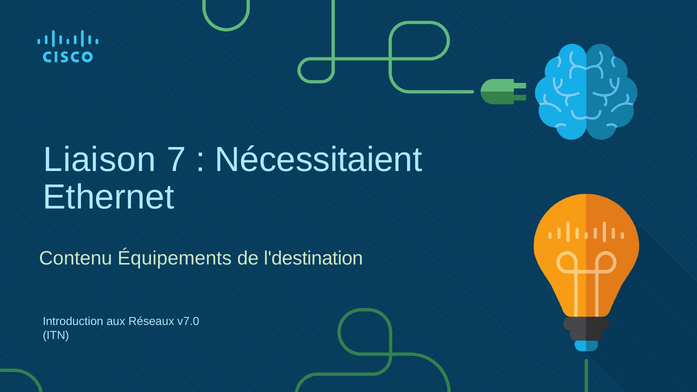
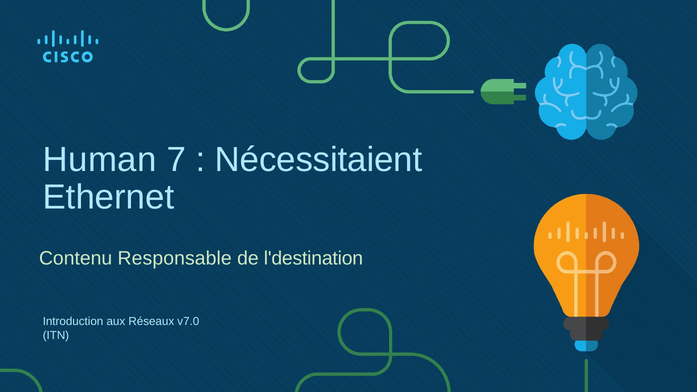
Liaison: Liaison -> Human (100, 160)
Équipements: Équipements -> Responsable (175, 259)
